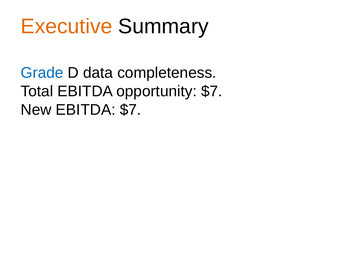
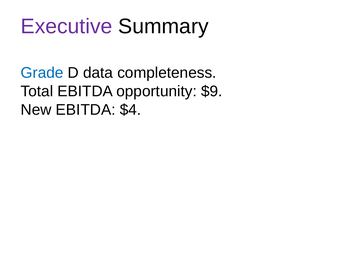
Executive colour: orange -> purple (67, 26)
opportunity $7: $7 -> $9 (212, 91)
EBITDA $7: $7 -> $4 (131, 109)
